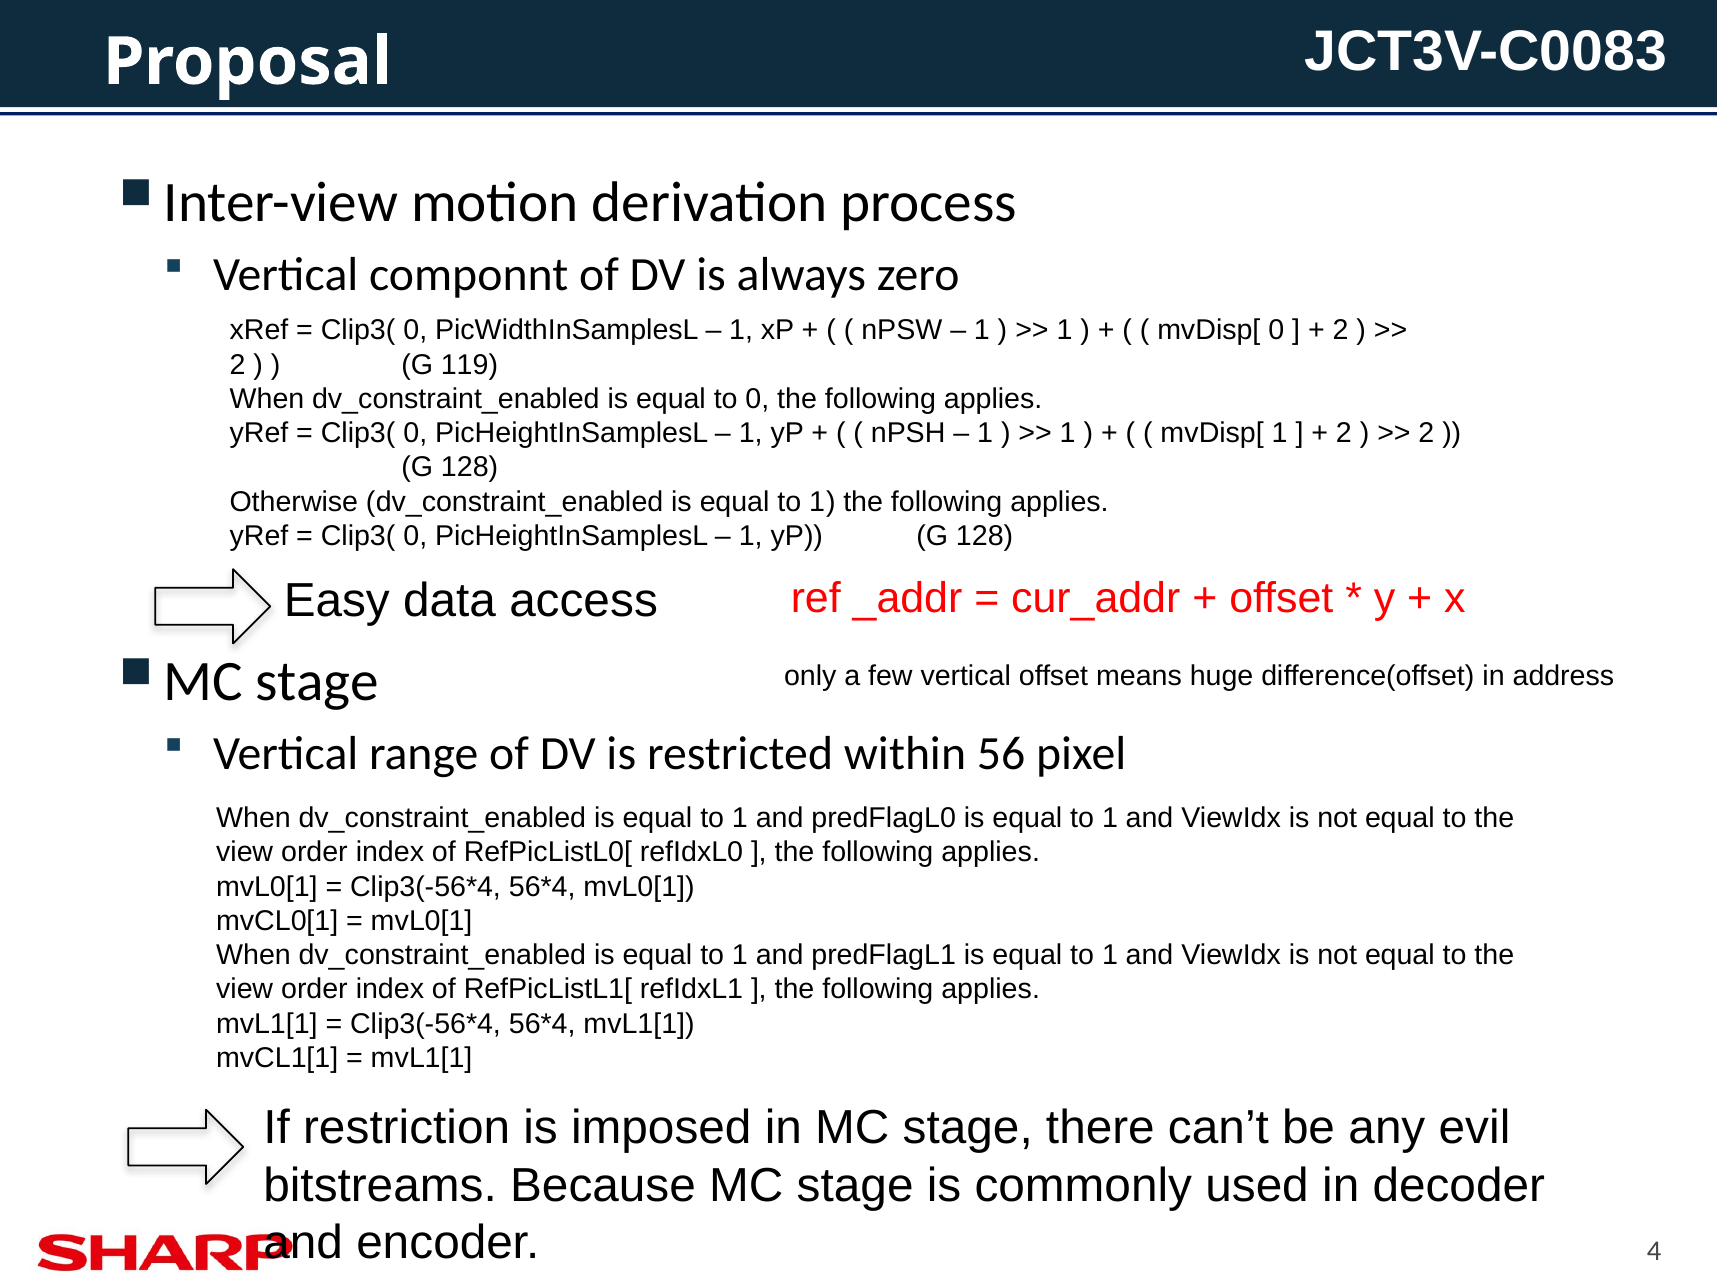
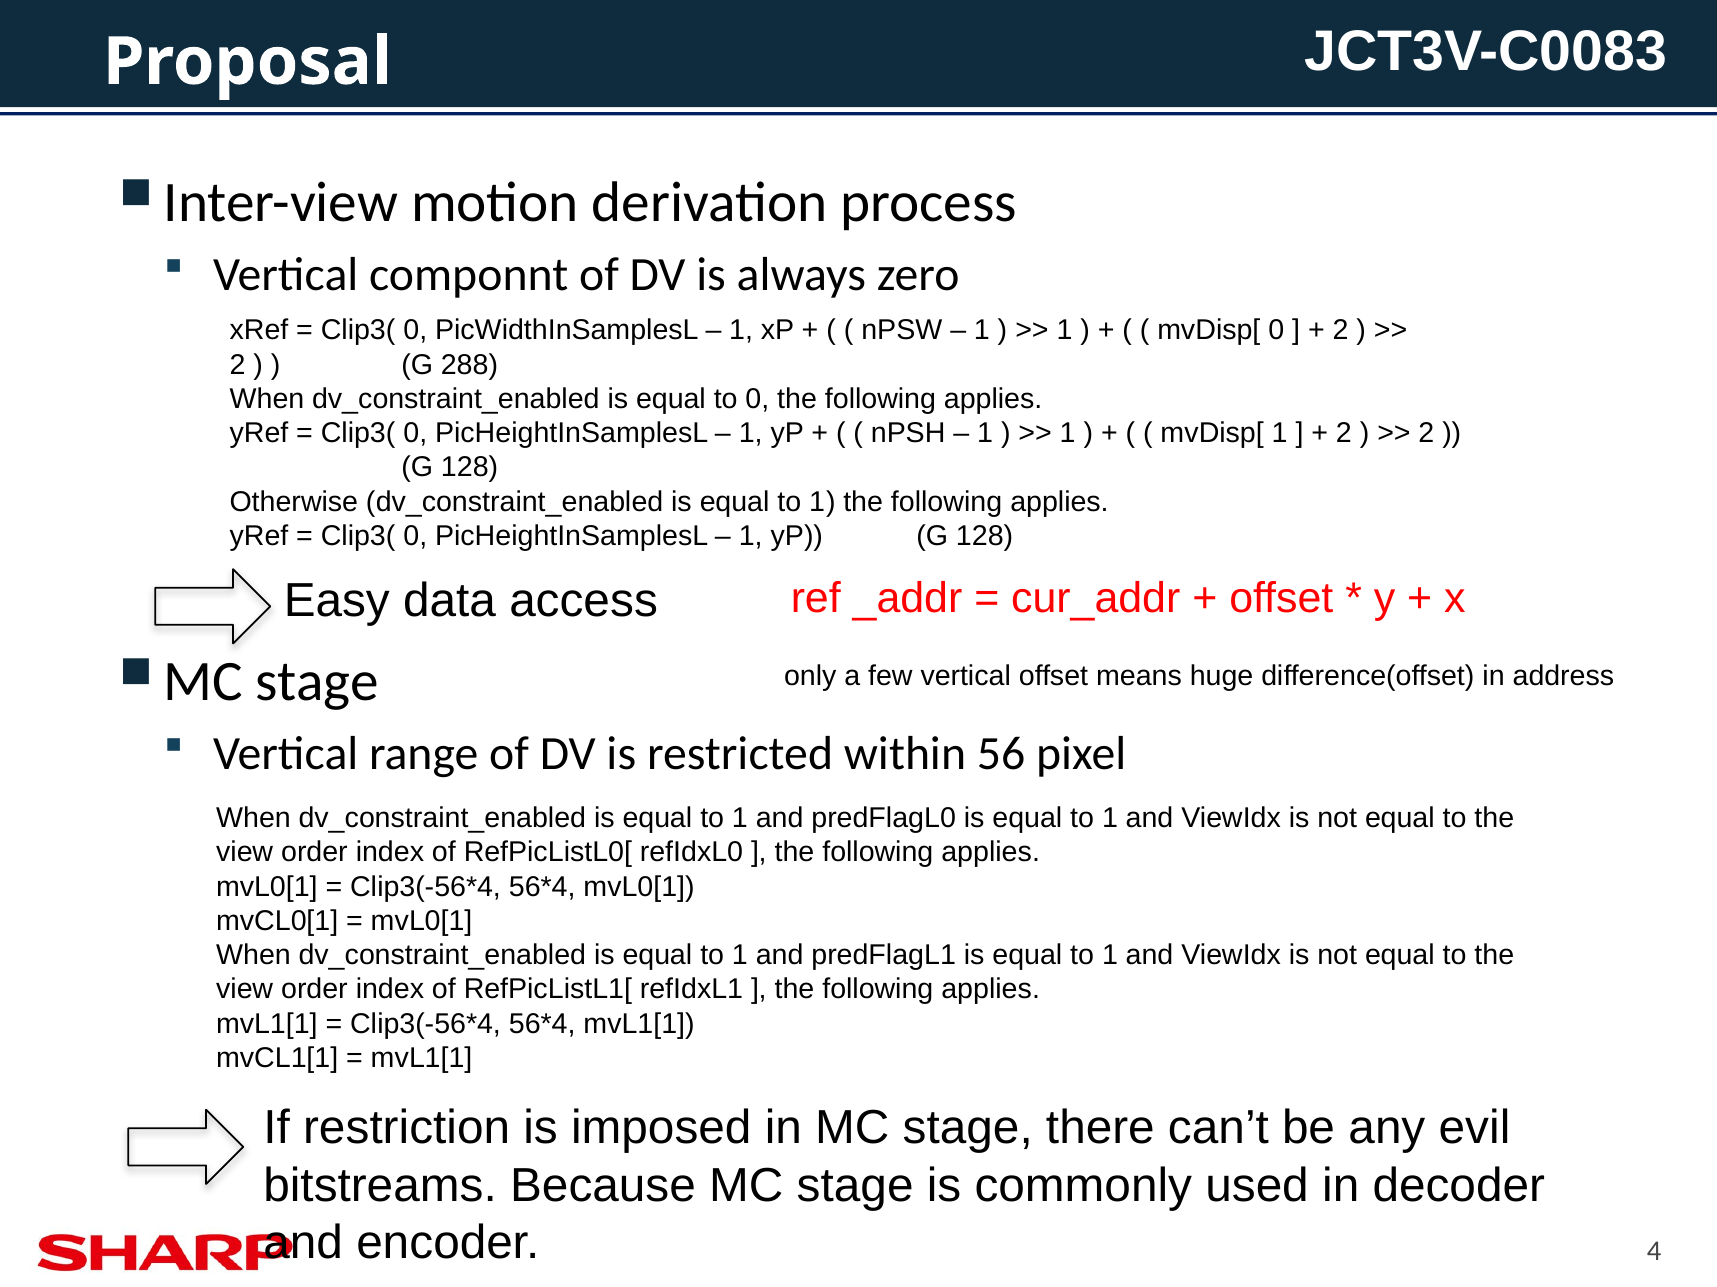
119: 119 -> 288 (469, 365)
